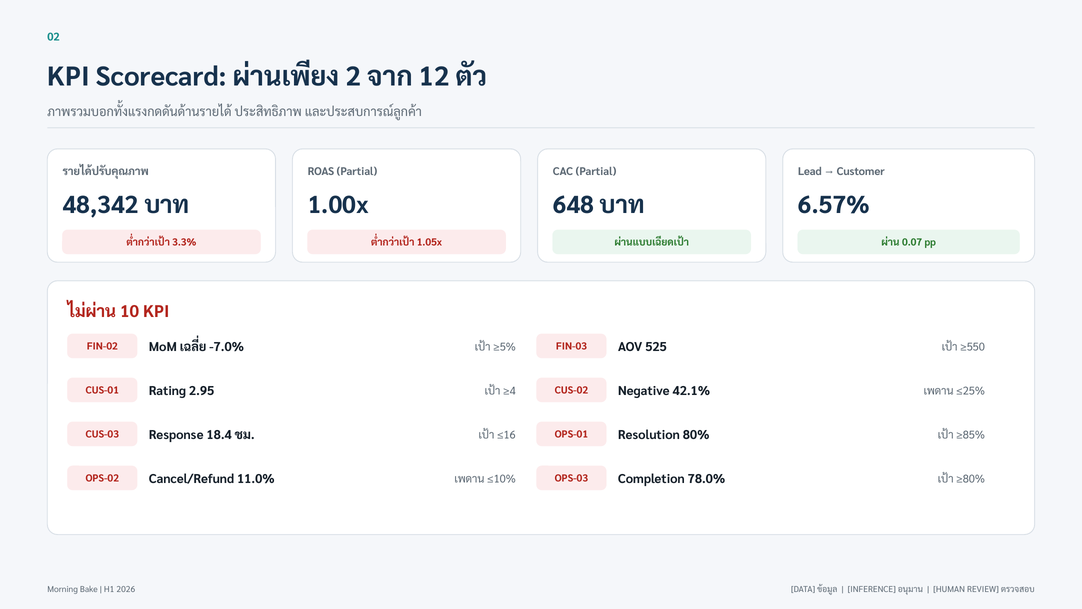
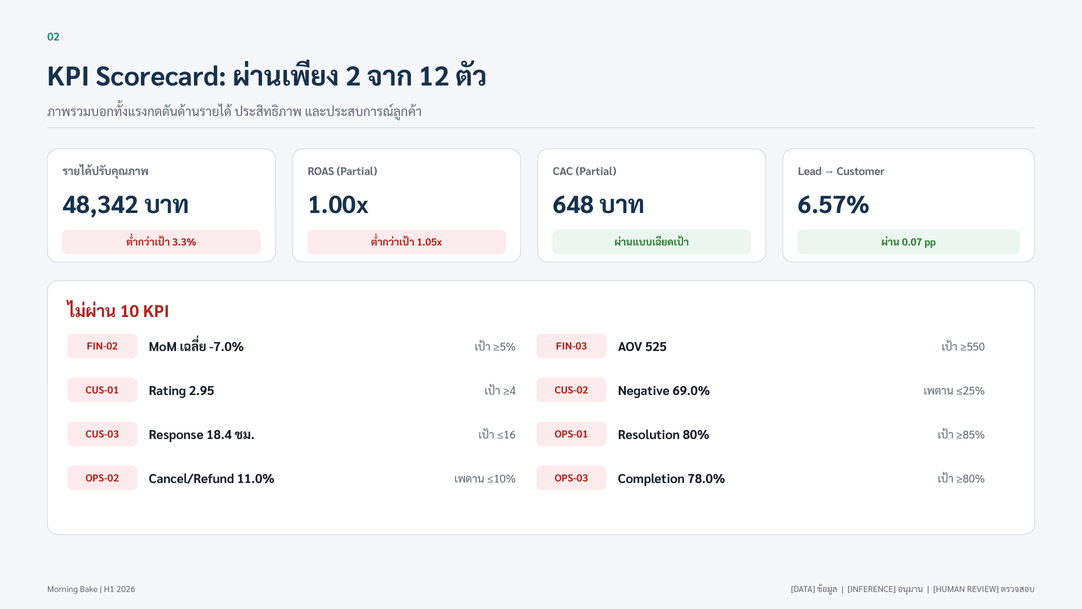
42.1%: 42.1% -> 69.0% (691, 391)
